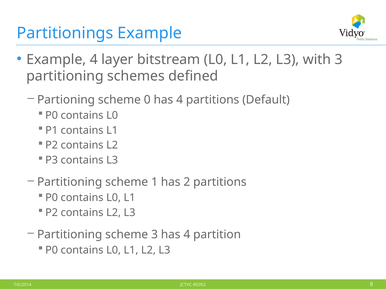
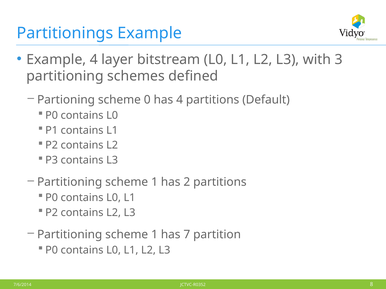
3: 3 -> 1 (155, 235)
4: 4 -> 7 (187, 235)
